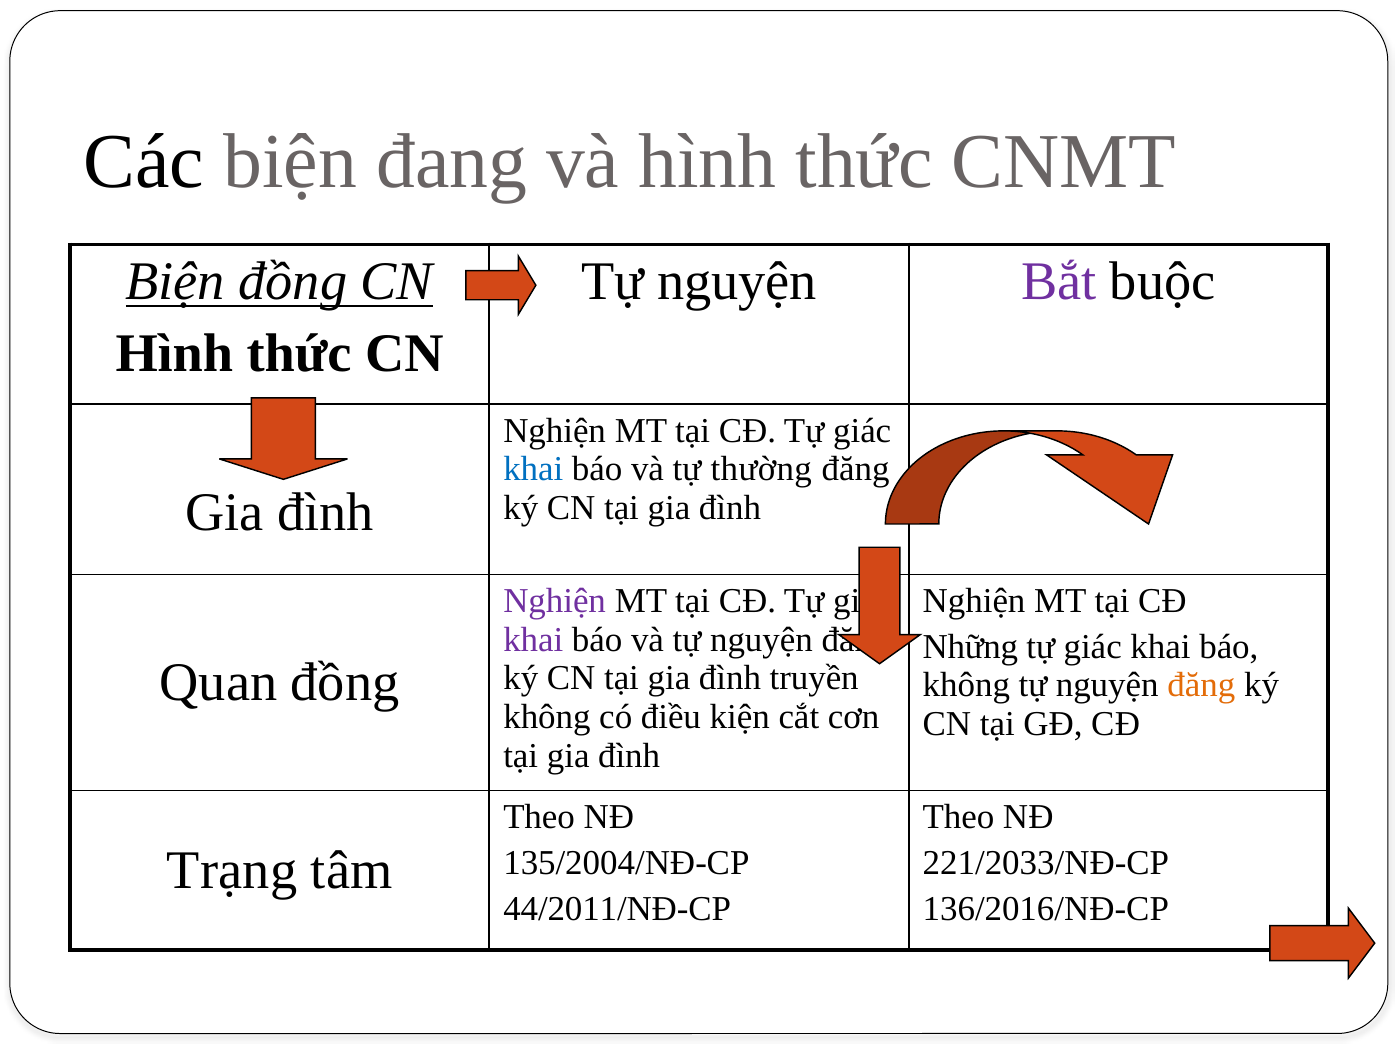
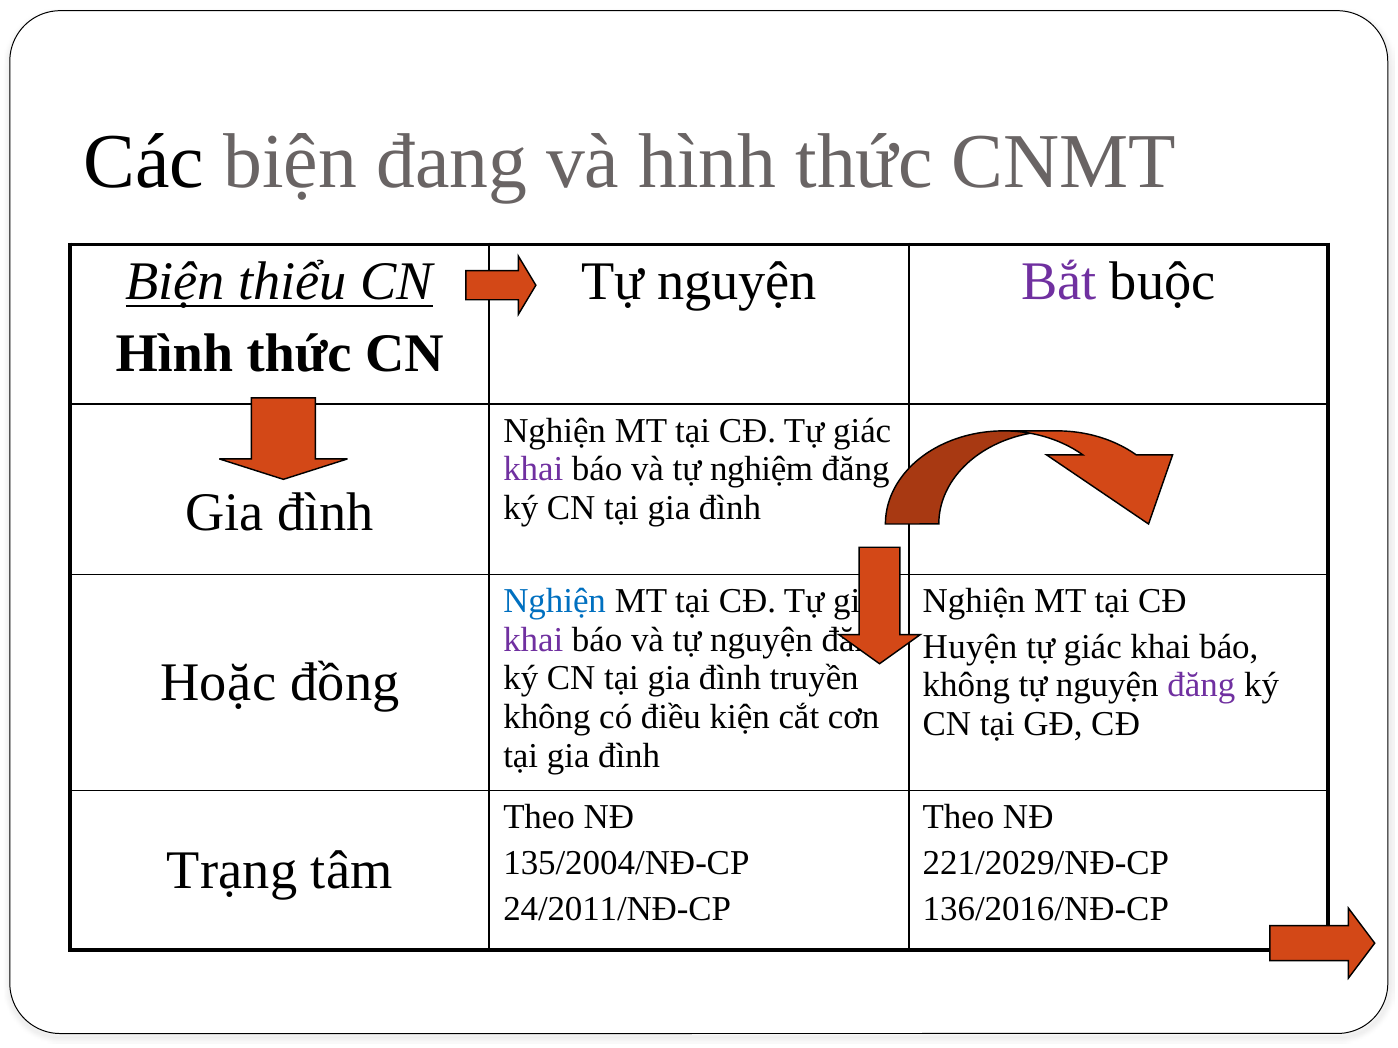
Biện đồng: đồng -> thiểu (293, 282)
khai colour: blue -> purple (533, 469)
thường: thường -> nghiệm (762, 469)
Nghiện colour: purple -> blue (555, 601)
Những: Những -> Huyện (970, 647)
Quan: Quan -> Hoặc (218, 683)
đăng colour: orange -> purple (1201, 686)
221/2033/NĐ-CP: 221/2033/NĐ-CP -> 221/2029/NĐ-CP (1046, 863)
44/2011/NĐ-CP: 44/2011/NĐ-CP -> 24/2011/NĐ-CP (617, 909)
